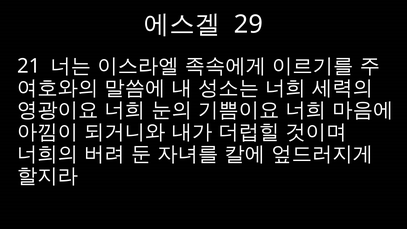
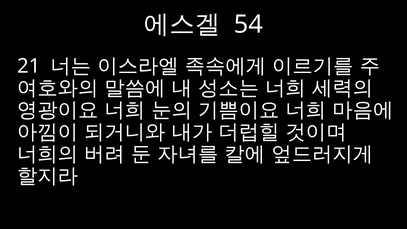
29: 29 -> 54 (248, 25)
